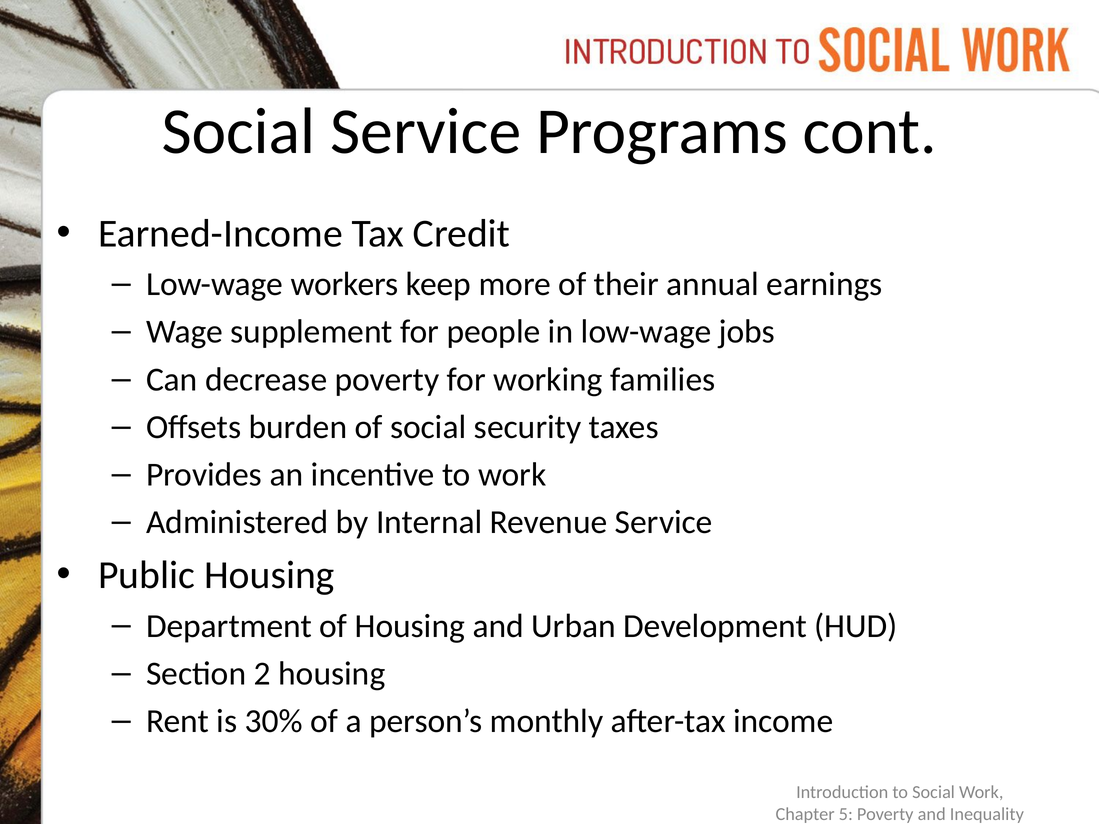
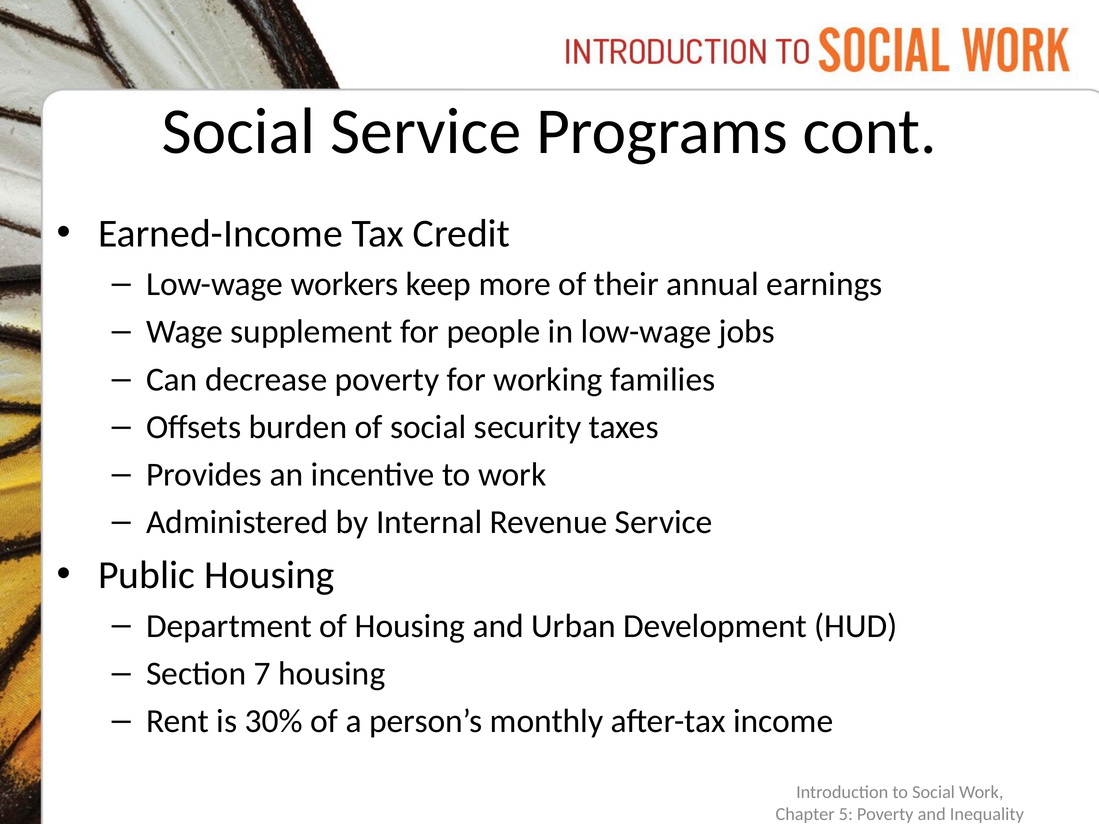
2: 2 -> 7 (262, 674)
